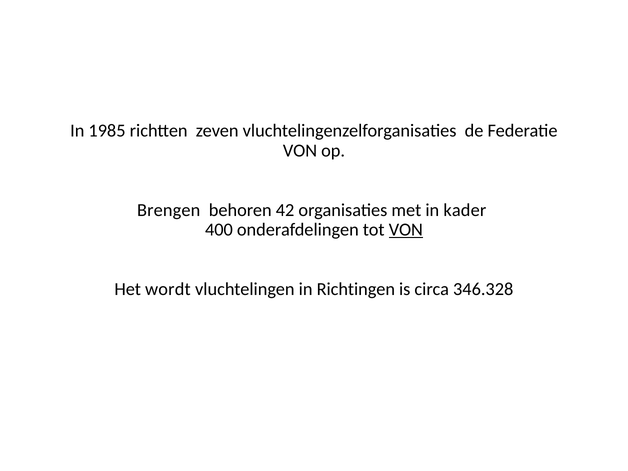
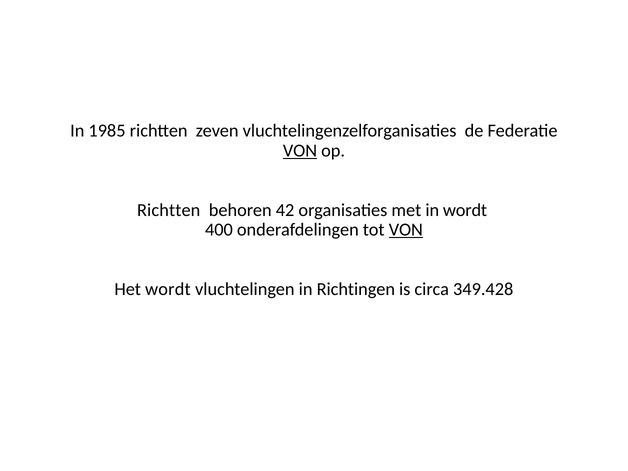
VON underline: none -> present (300, 151)
Brengen: Brengen -> Richtten (169, 210)
in kader: kader -> wordt (465, 210)
346.328: 346.328 -> 349.428 (483, 289)
